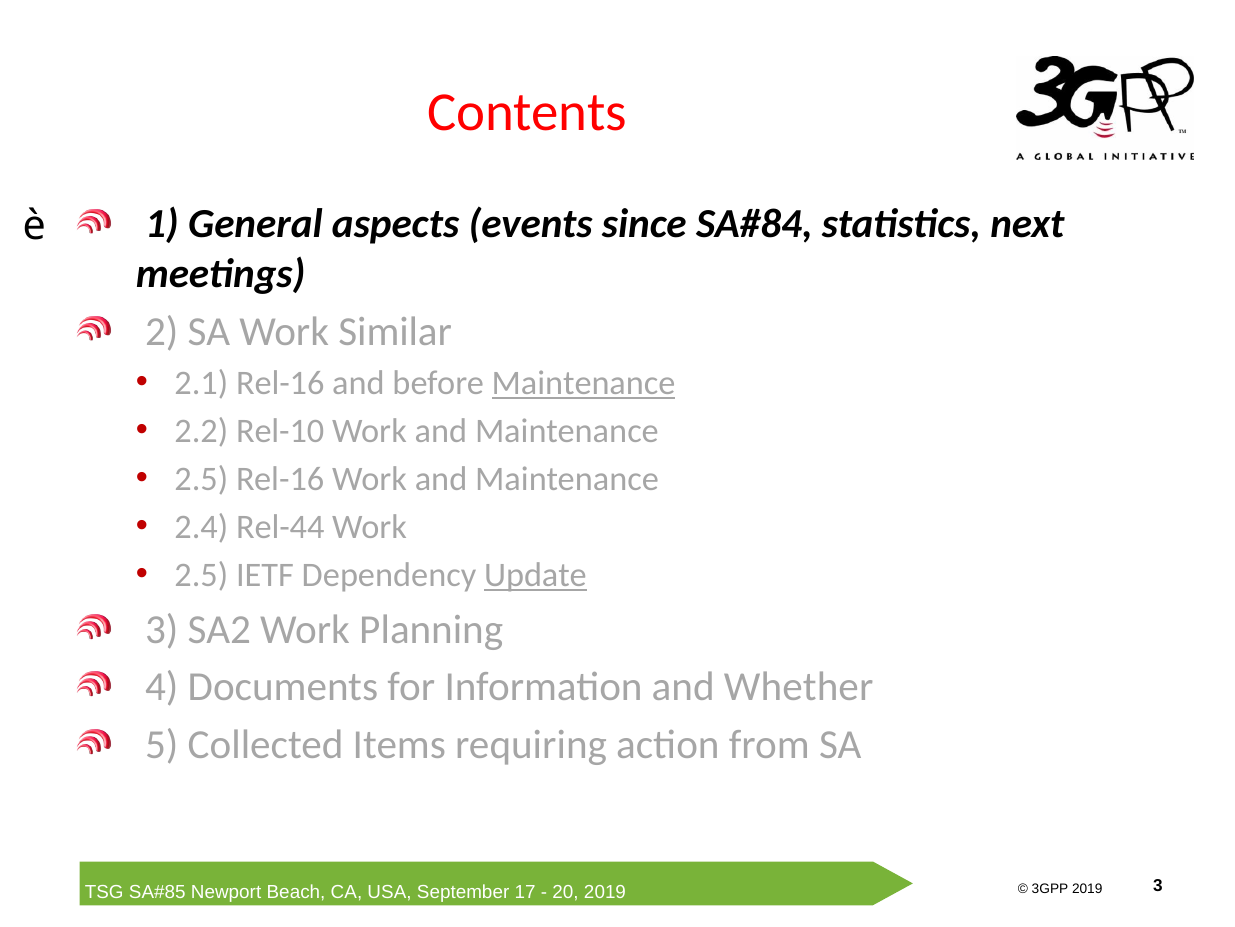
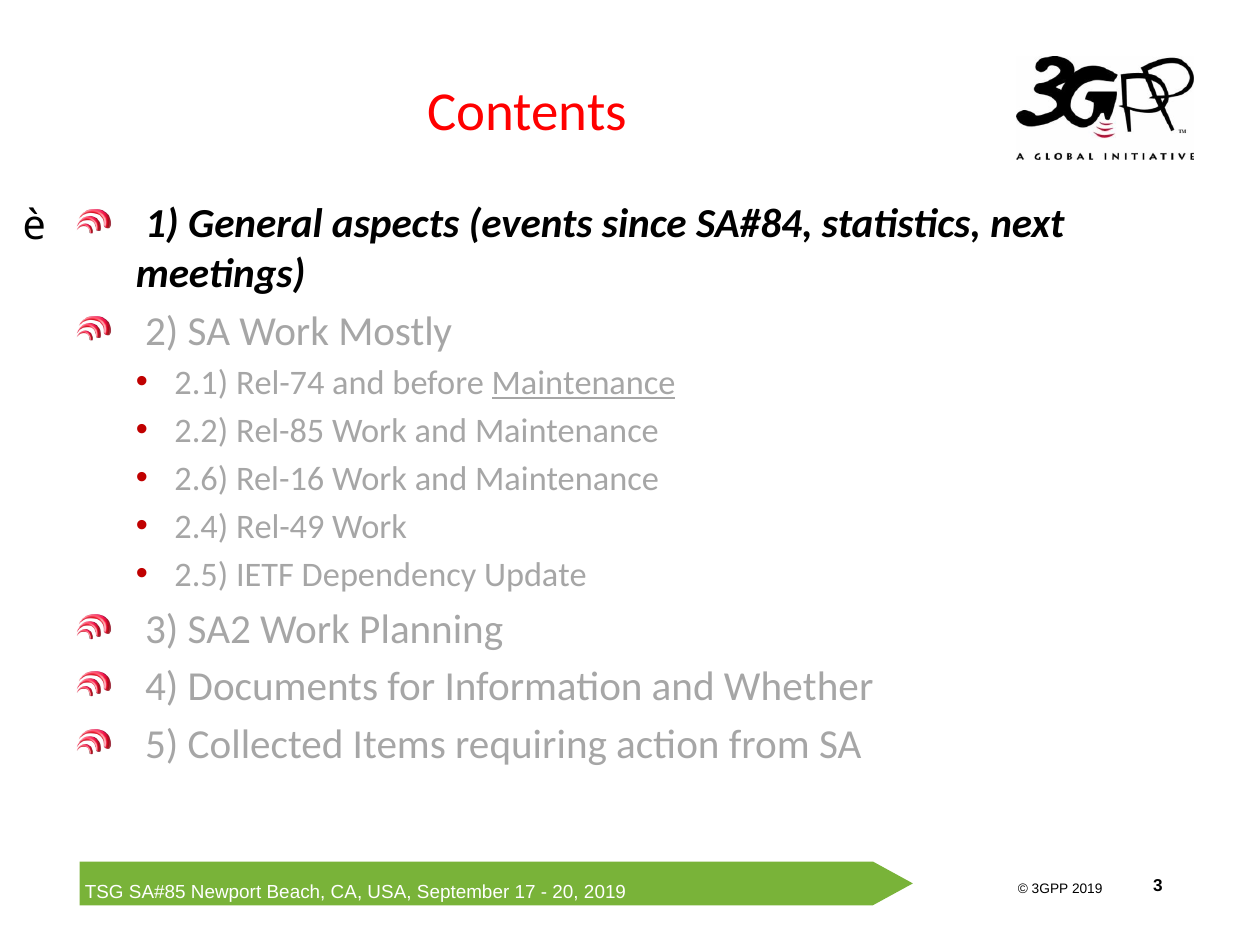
Similar: Similar -> Mostly (395, 331)
2.1 Rel-16: Rel-16 -> Rel-74 (280, 383)
Rel-10: Rel-10 -> Rel-85 (280, 431)
2.5: 2.5 -> 2.6 (201, 479)
Rel-44: Rel-44 -> Rel-49 (280, 527)
Update underline: present -> none (535, 575)
